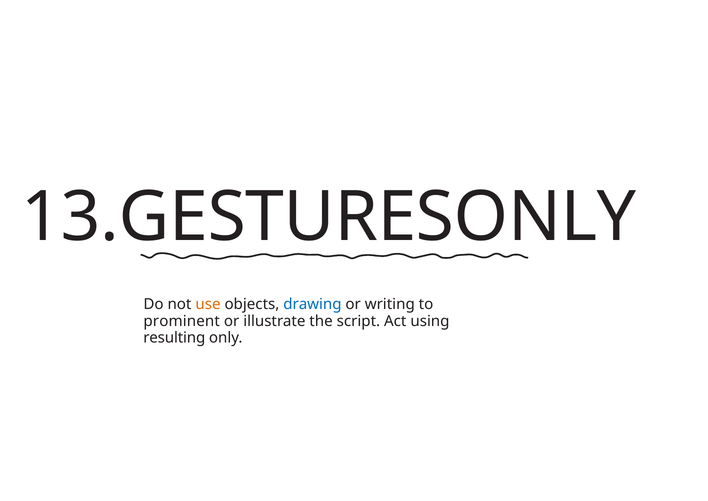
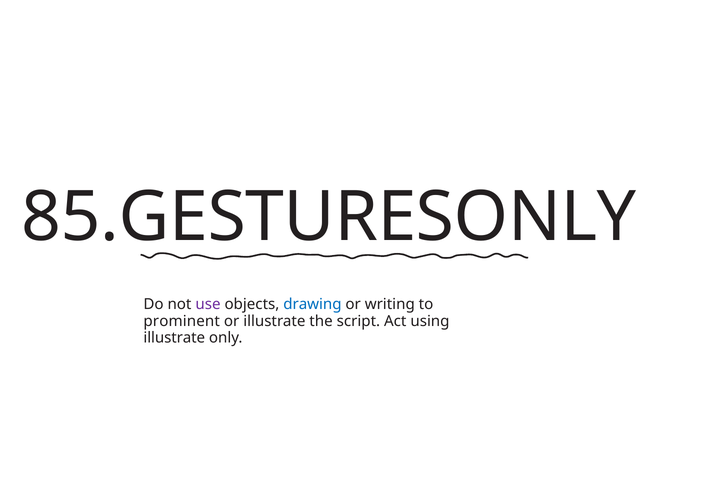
13.GESTURESONLY: 13.GESTURESONLY -> 85.GESTURESONLY (329, 217)
use colour: orange -> purple (208, 304)
resulting: resulting -> illustrate (174, 338)
